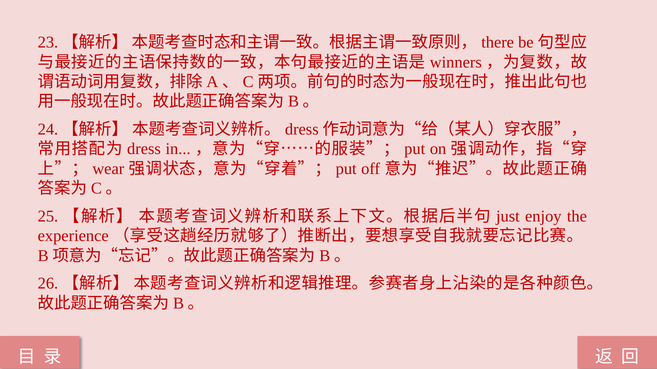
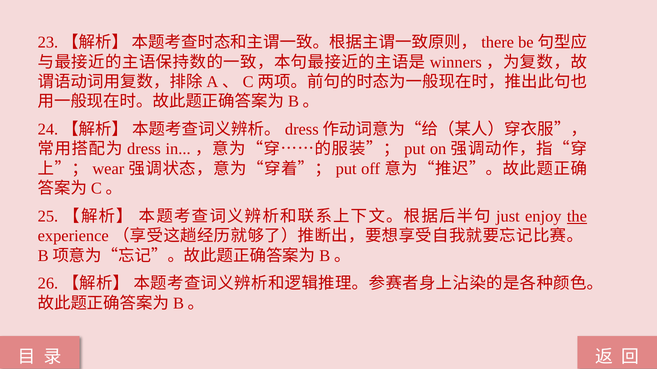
the underline: none -> present (577, 217)
